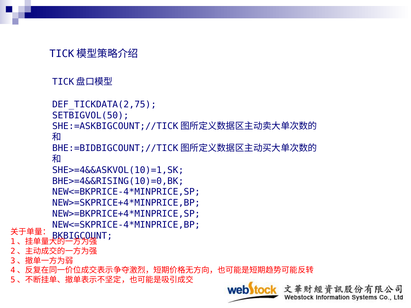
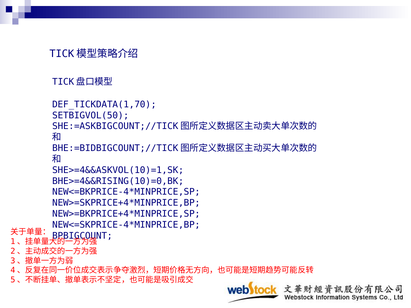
DEF_TICKDATA(2,75: DEF_TICKDATA(2,75 -> DEF_TICKDATA(1,70 (104, 104)
BKBIGCOUNT: BKBIGCOUNT -> BPBIGCOUNT (82, 236)
